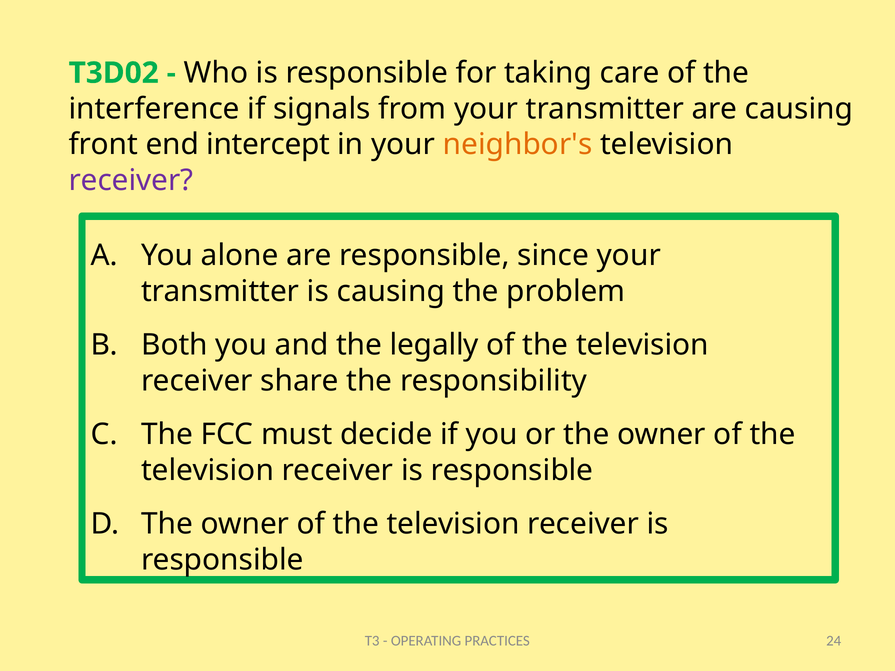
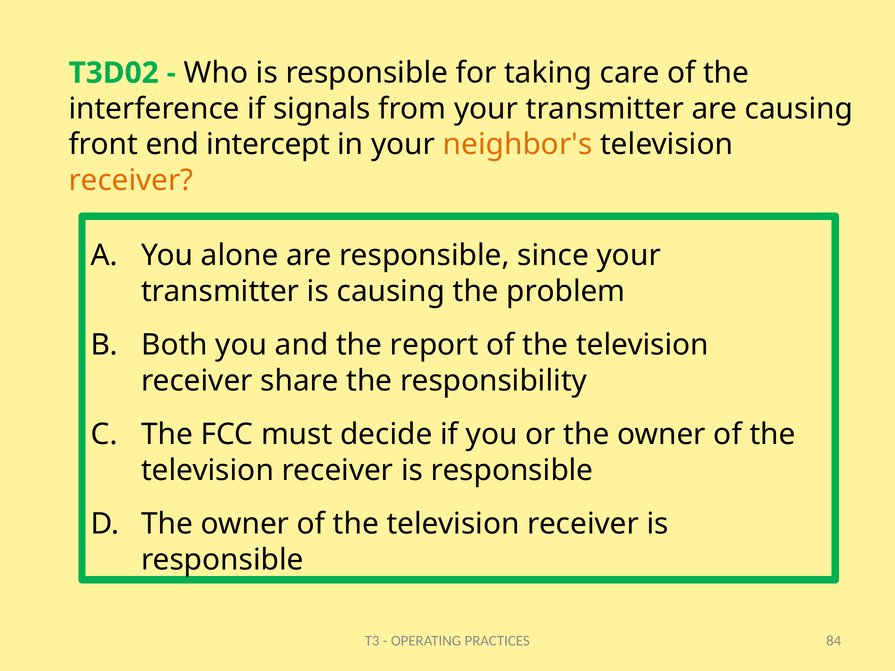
receiver colour: purple -> orange (131, 180)
legally: legally -> report (434, 345)
24: 24 -> 84 (834, 641)
